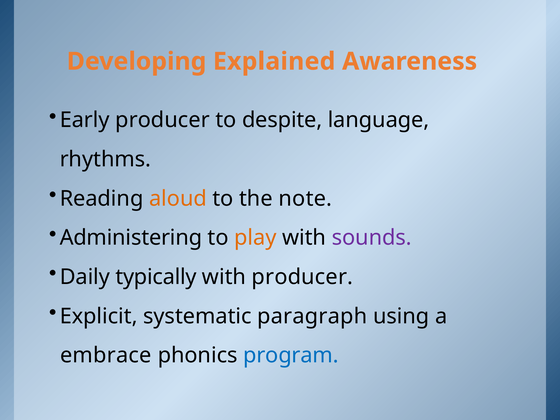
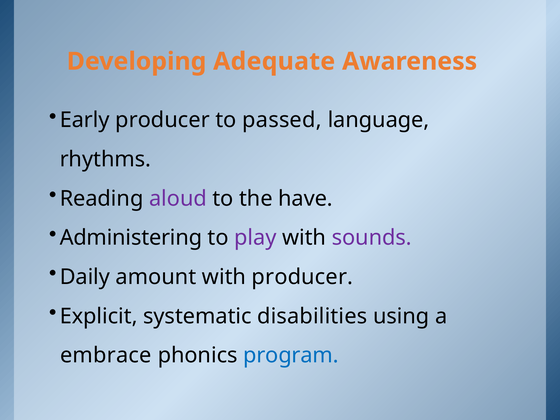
Explained: Explained -> Adequate (274, 61)
despite: despite -> passed (282, 120)
aloud colour: orange -> purple (178, 199)
note: note -> have (306, 199)
play colour: orange -> purple (255, 238)
typically: typically -> amount (156, 277)
paragraph: paragraph -> disabilities (312, 316)
